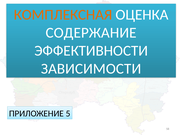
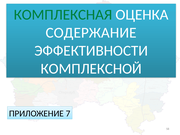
КОМПЛЕКСНАЯ colour: orange -> green (63, 15)
ЗАВИСИМОСТИ: ЗАВИСИМОСТИ -> КОМПЛЕКСНОЙ (91, 69)
5: 5 -> 7 (68, 113)
